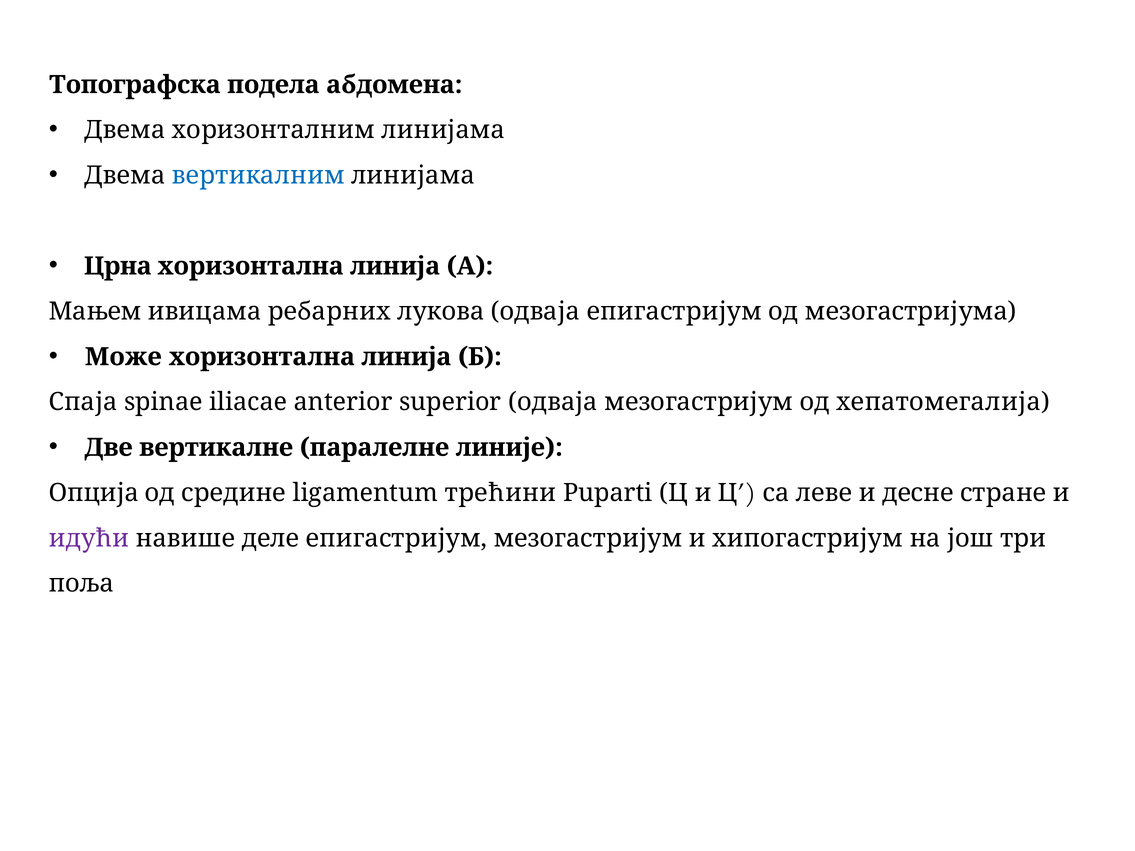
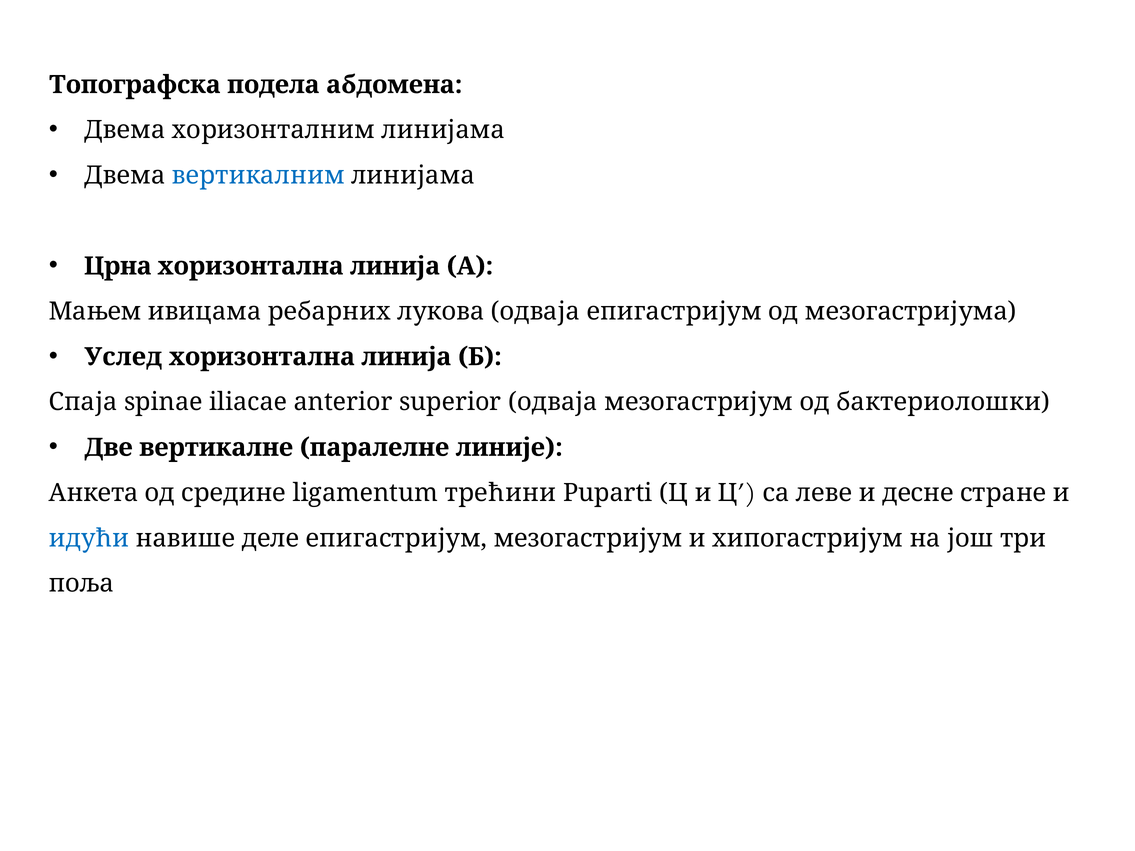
Може: Може -> Услед (123, 357)
хепатомегалија: хепатомегалија -> бактериолошки (943, 402)
Опција: Опција -> Анкета (94, 493)
идући colour: purple -> blue (89, 538)
